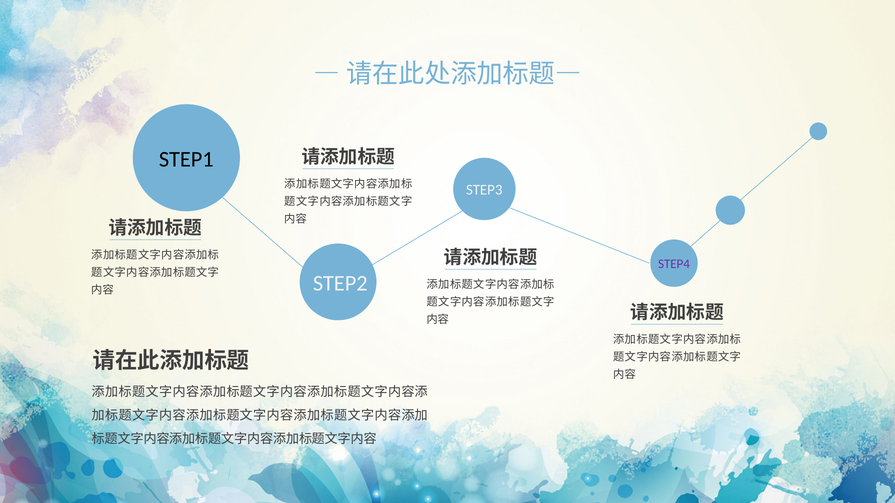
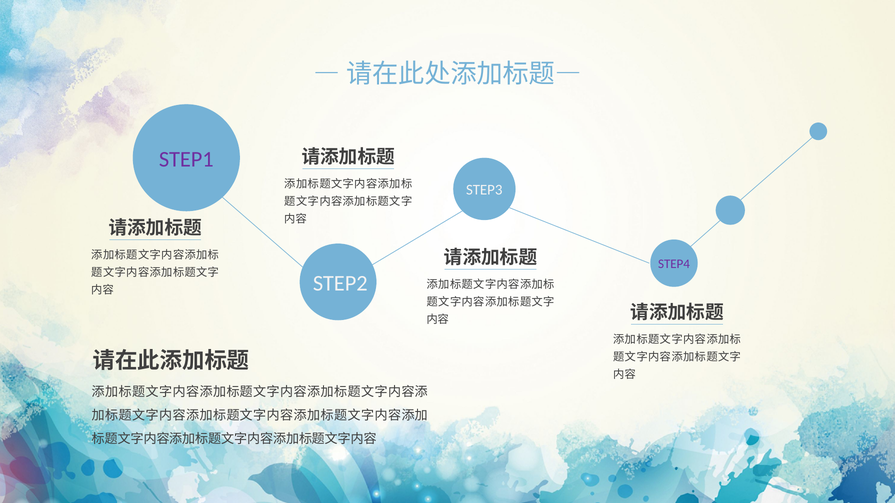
STEP1 colour: black -> purple (186, 159)
